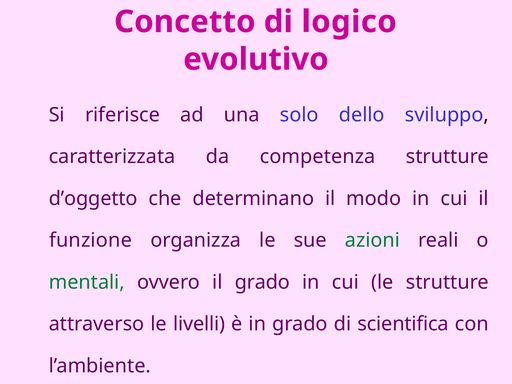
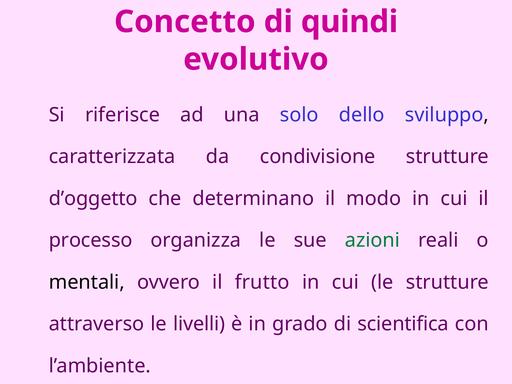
logico: logico -> quindi (349, 22)
competenza: competenza -> condivisione (318, 157)
funzione: funzione -> processo (91, 240)
mentali colour: green -> black (87, 282)
il grado: grado -> frutto (262, 282)
